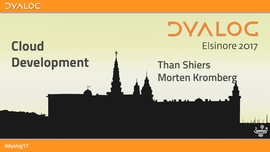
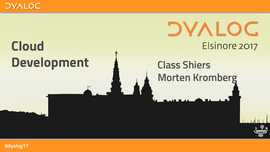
Than: Than -> Class (169, 65)
